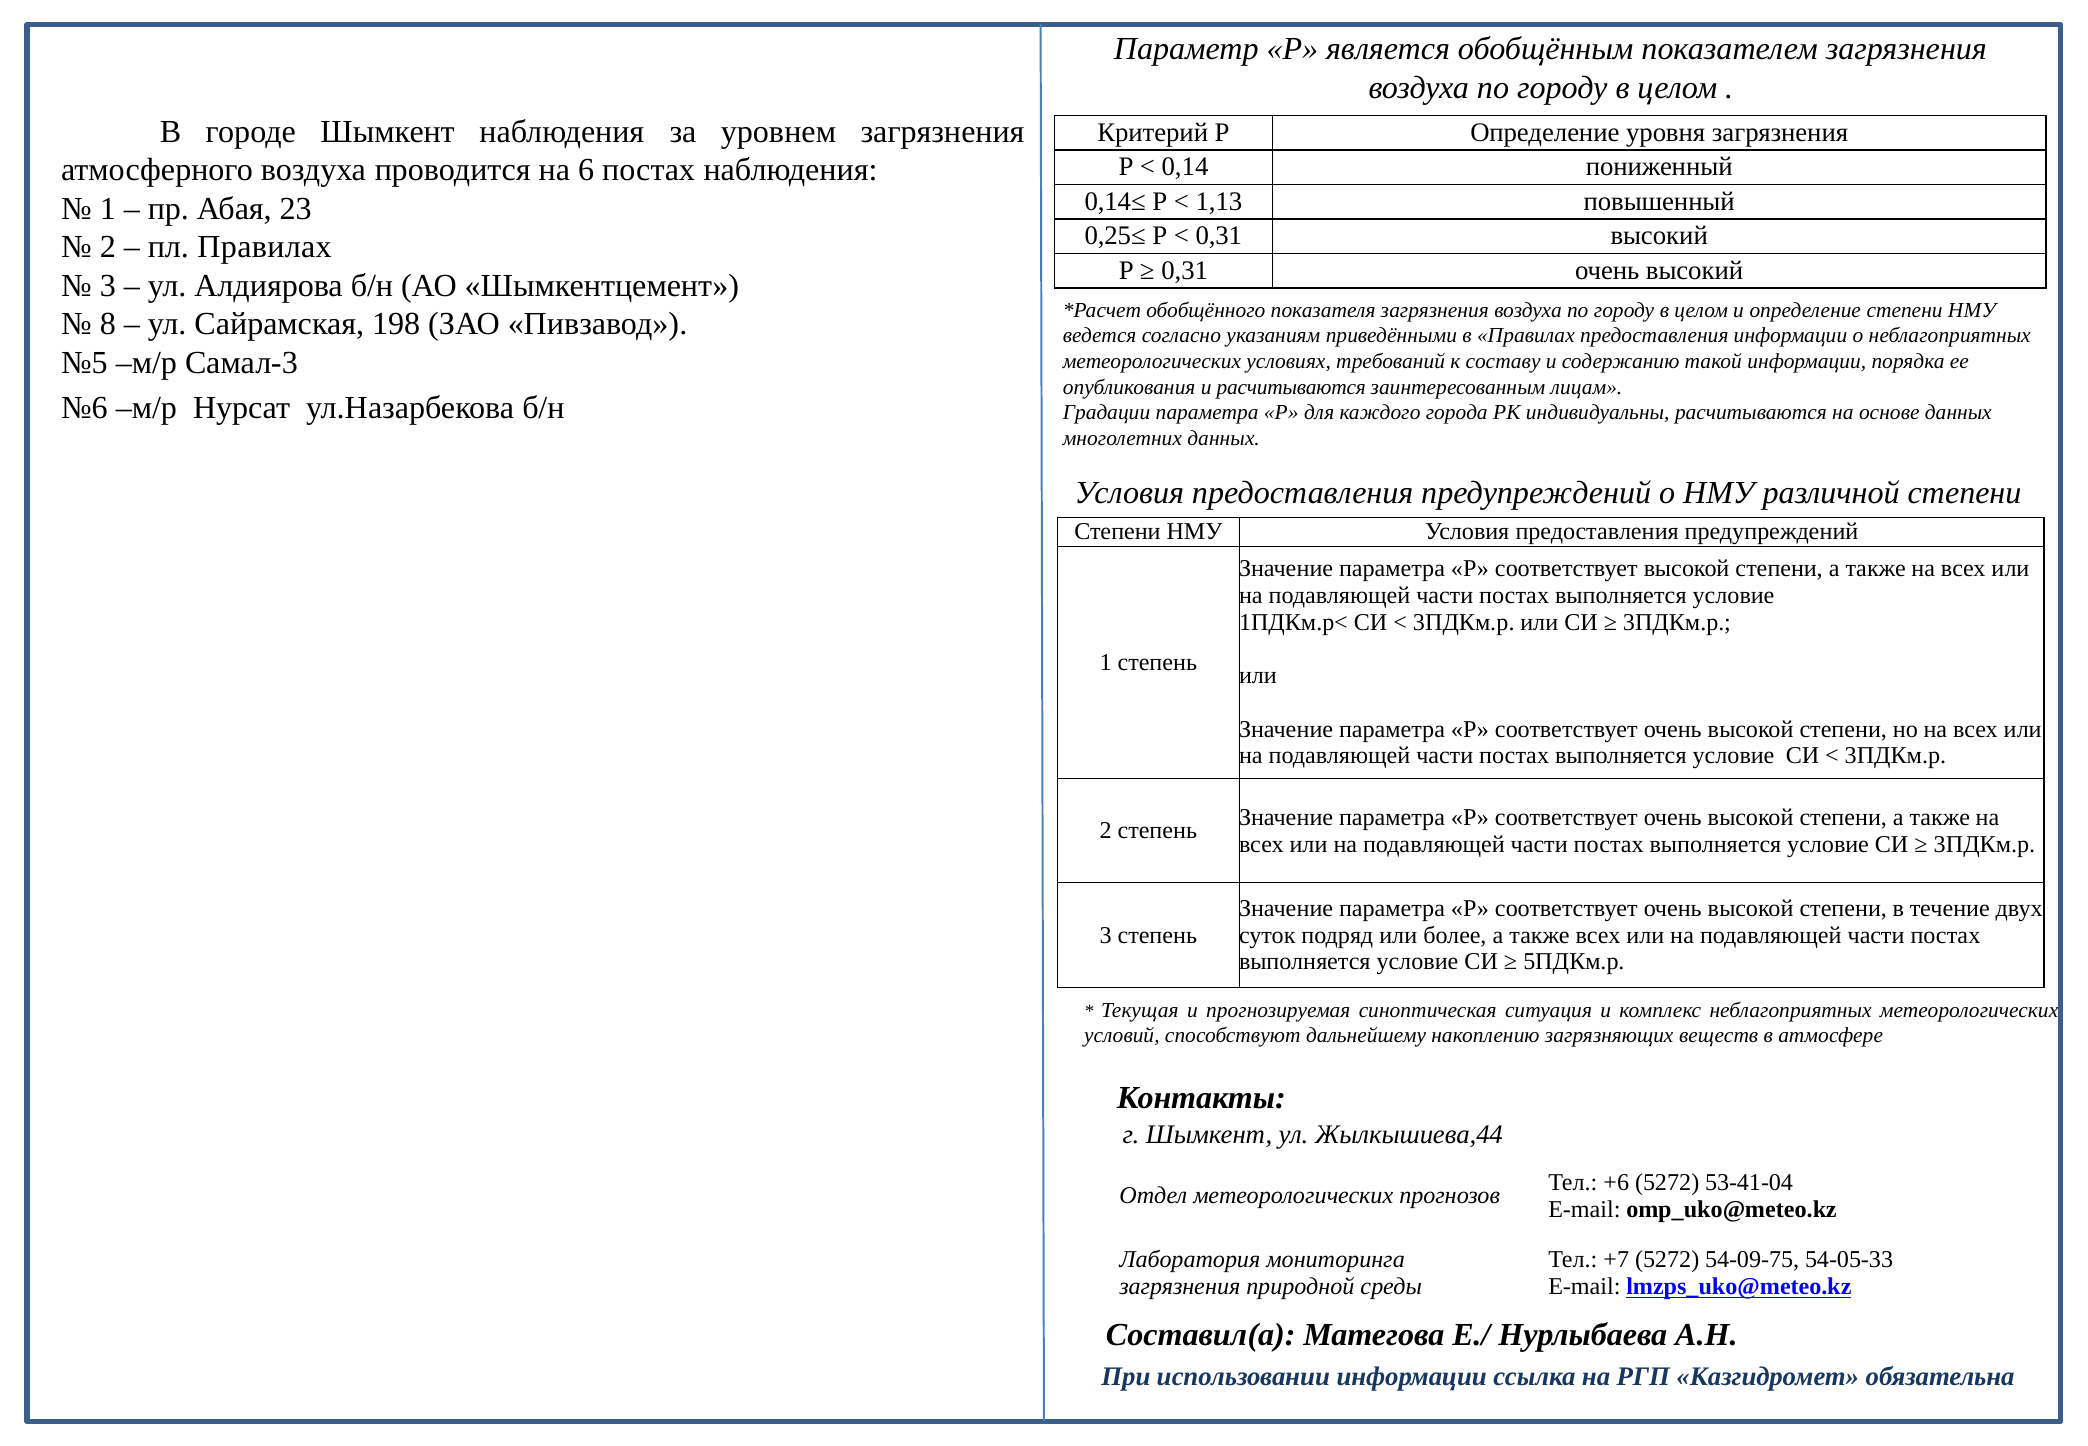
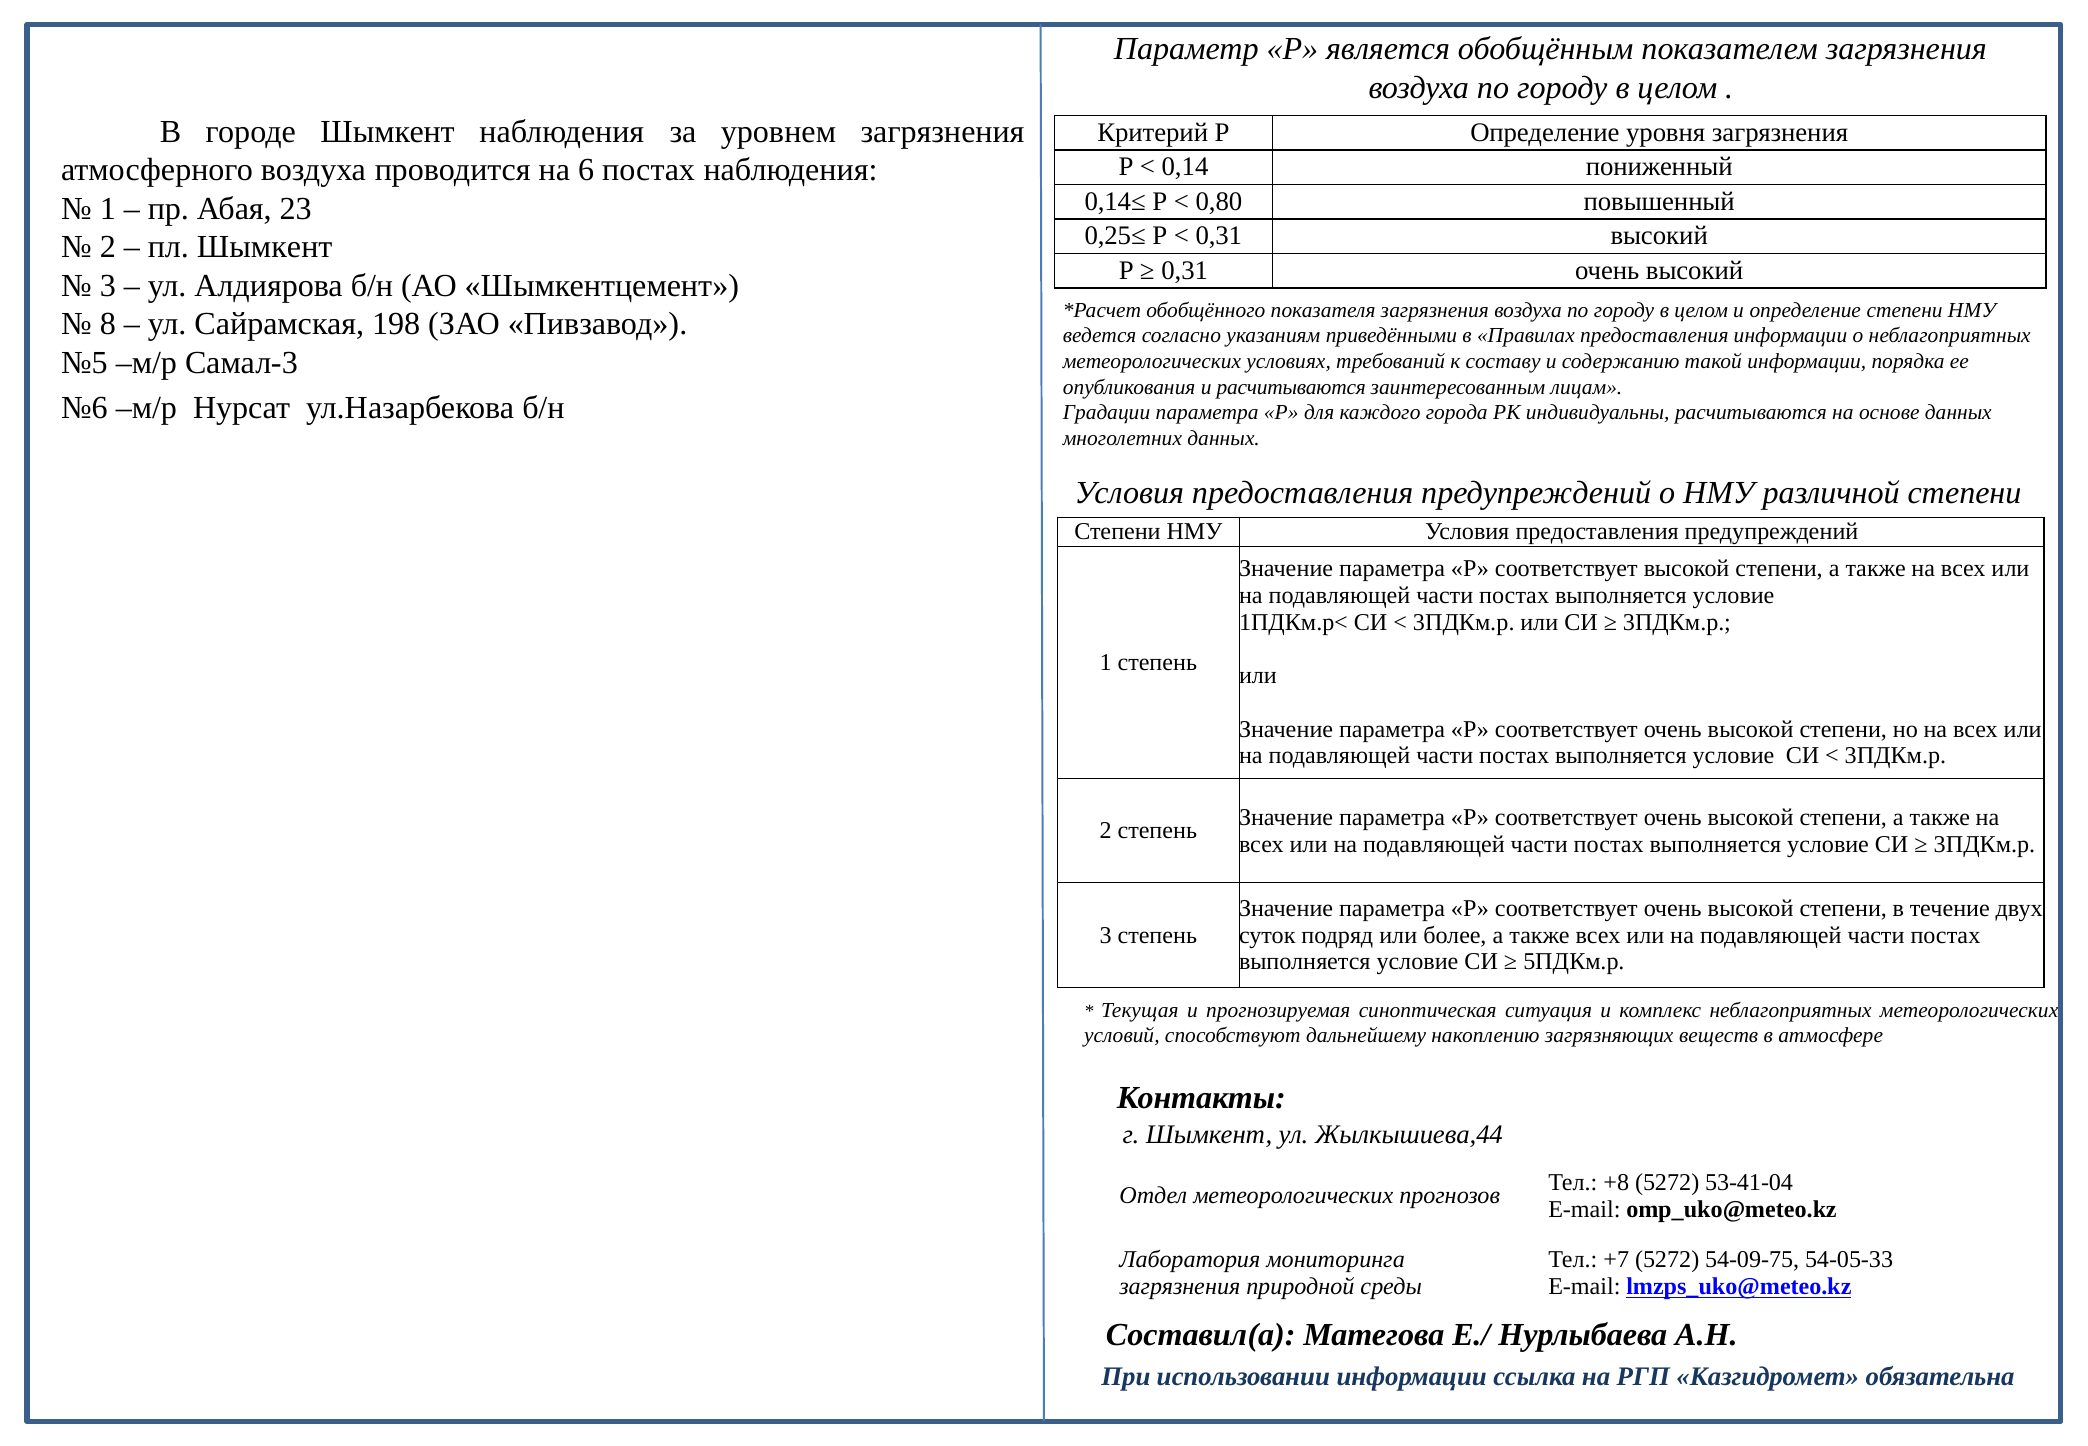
1,13: 1,13 -> 0,80 (1219, 201)
пл Правилах: Правилах -> Шымкент (265, 247)
+6: +6 -> +8 (1616, 1182)
